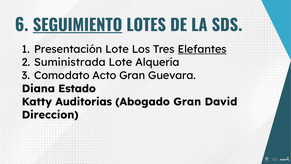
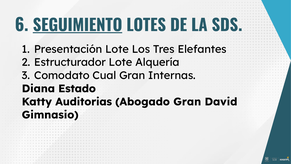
Elefantes underline: present -> none (202, 49)
Suministrada: Suministrada -> Estructurador (70, 62)
Acto: Acto -> Cual (104, 75)
Guevara: Guevara -> Internas (172, 75)
Direccion: Direccion -> Gimnasio (50, 115)
